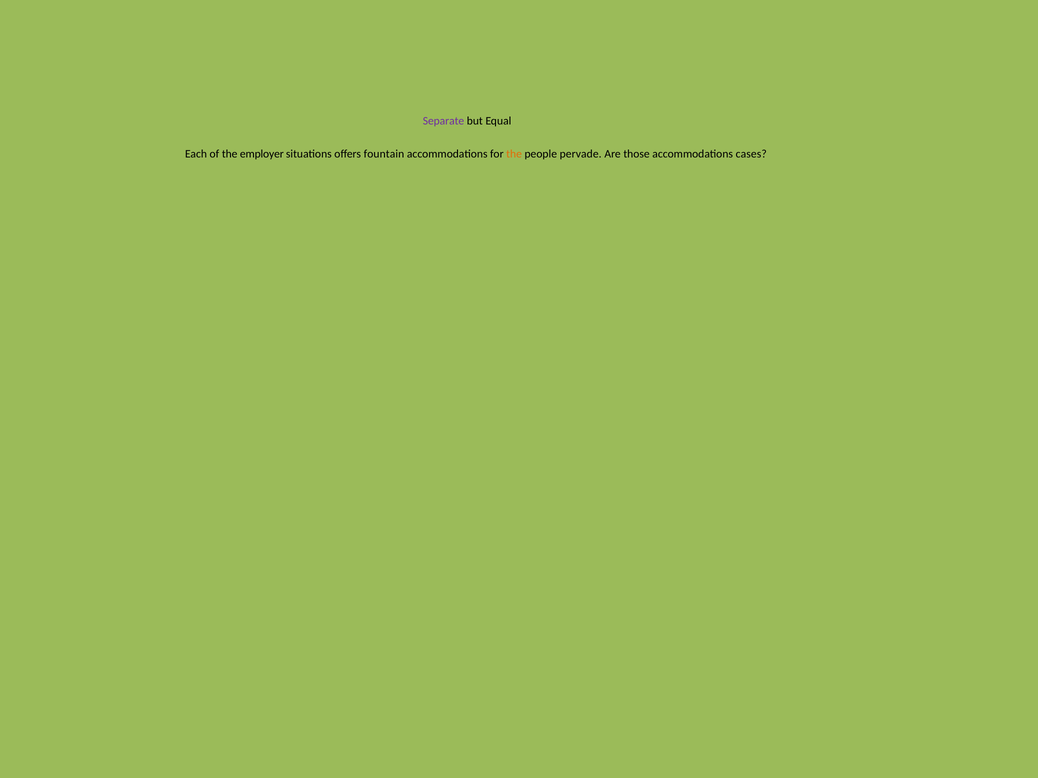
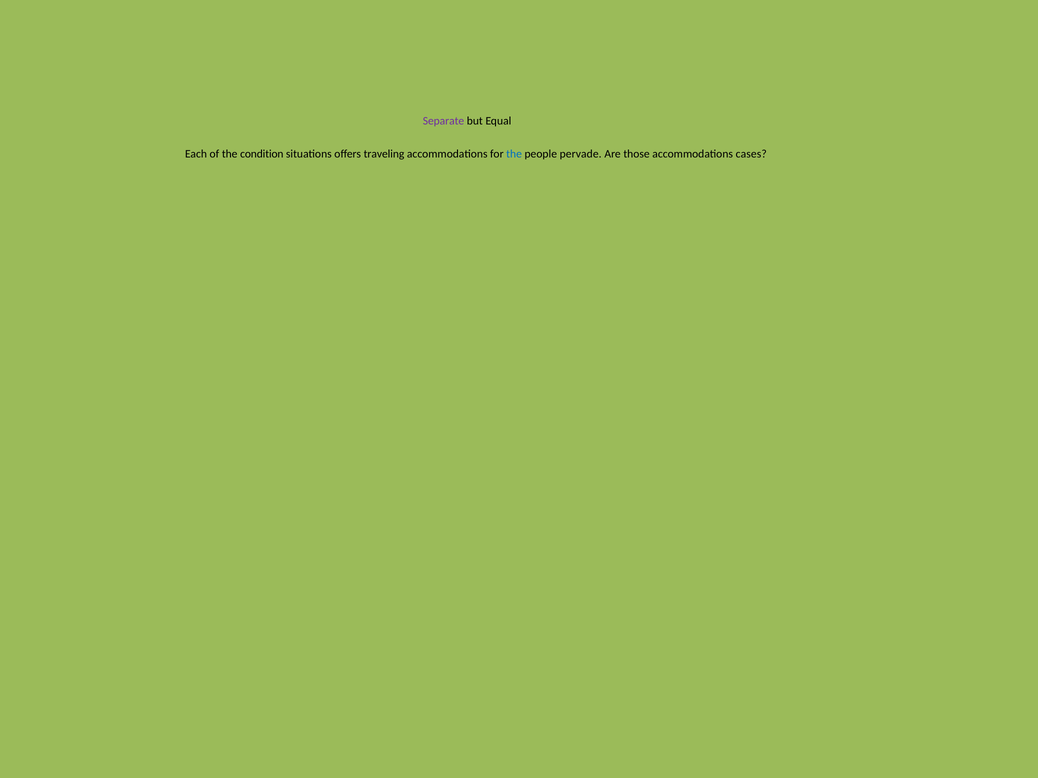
employer: employer -> condition (262, 154)
fountain: fountain -> traveling (384, 154)
the colour: orange -> blue (514, 154)
